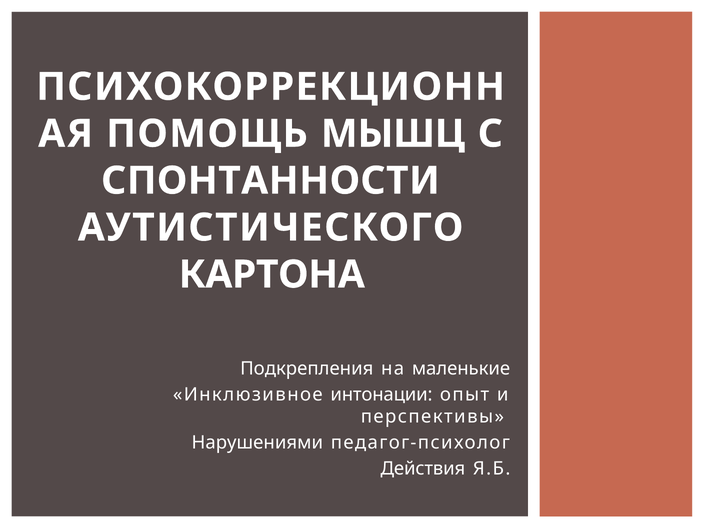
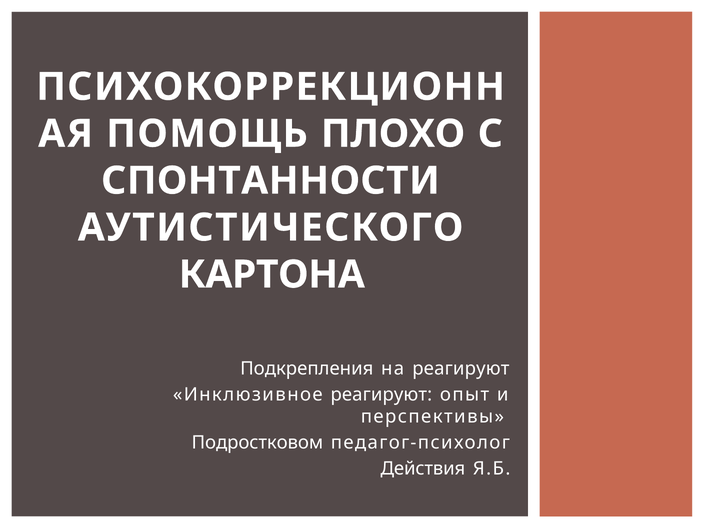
МЫШЦ: МЫШЦ -> ПЛОХО (393, 134)
на маленькие: маленькие -> реагируют (461, 369)
Инклюзивное интонации: интонации -> реагируют (381, 395)
Нарушениями: Нарушениями -> Подростковом (257, 443)
